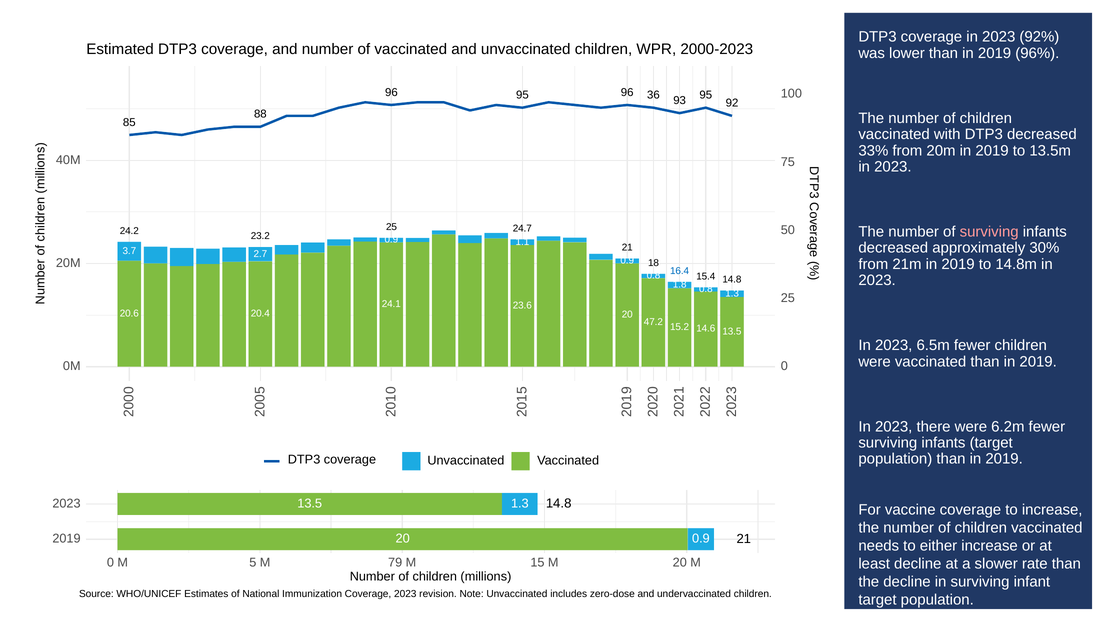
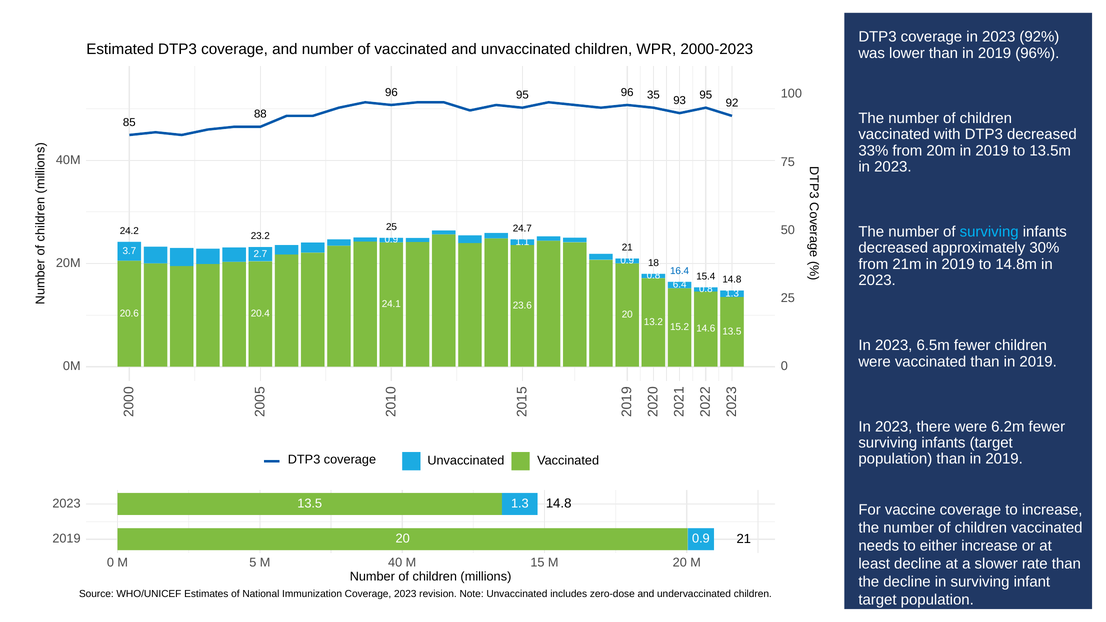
36: 36 -> 35 (653, 95)
surviving colour: pink -> light blue (989, 232)
1.8: 1.8 -> 6.4 (680, 285)
47.2: 47.2 -> 13.2 (653, 322)
79: 79 -> 40 (395, 563)
